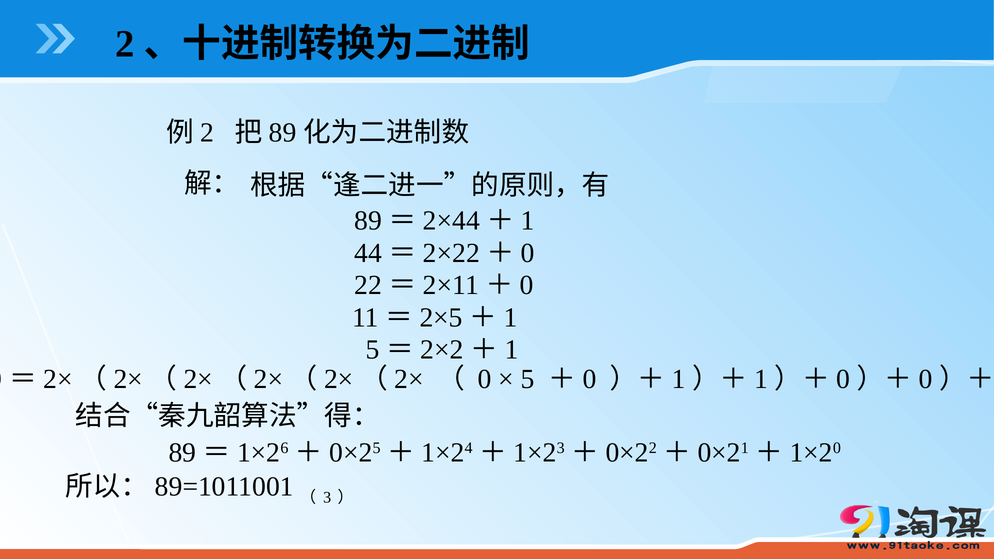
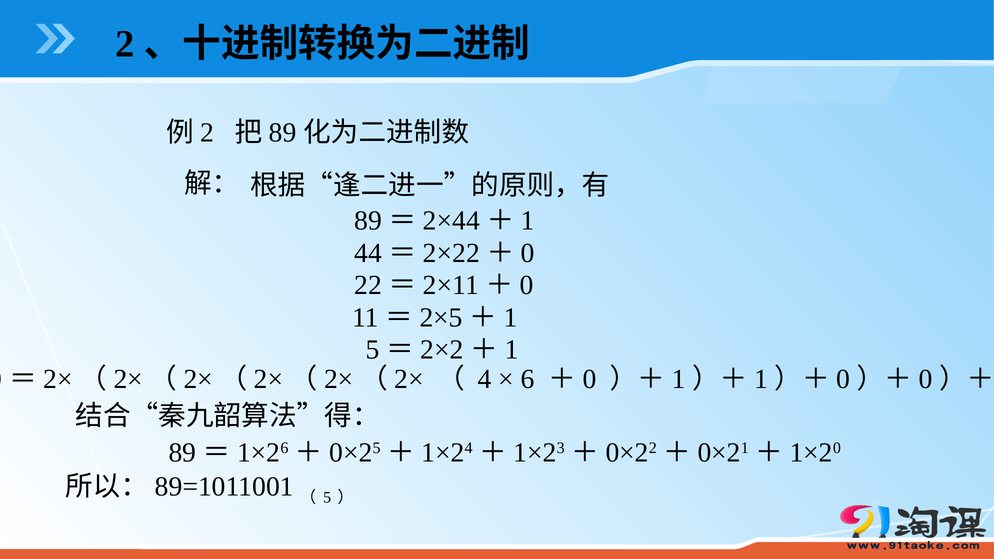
0: 0 -> 4 (485, 379)
5: 5 -> 6 (528, 379)
3: 3 -> 5 (327, 497)
